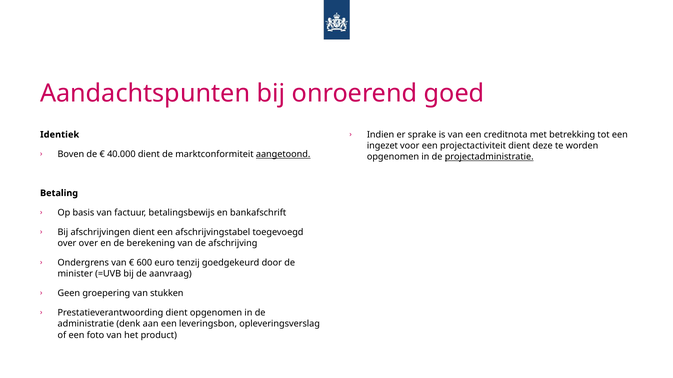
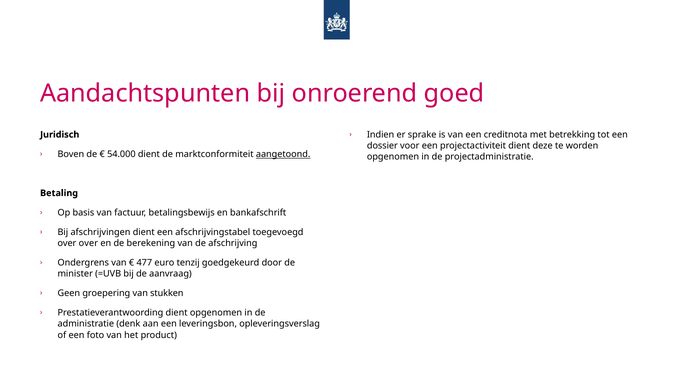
Identiek: Identiek -> Juridisch (60, 135)
ingezet: ingezet -> dossier (382, 146)
40.000: 40.000 -> 54.000 (121, 154)
projectadministratie underline: present -> none (489, 157)
600: 600 -> 477 (144, 263)
